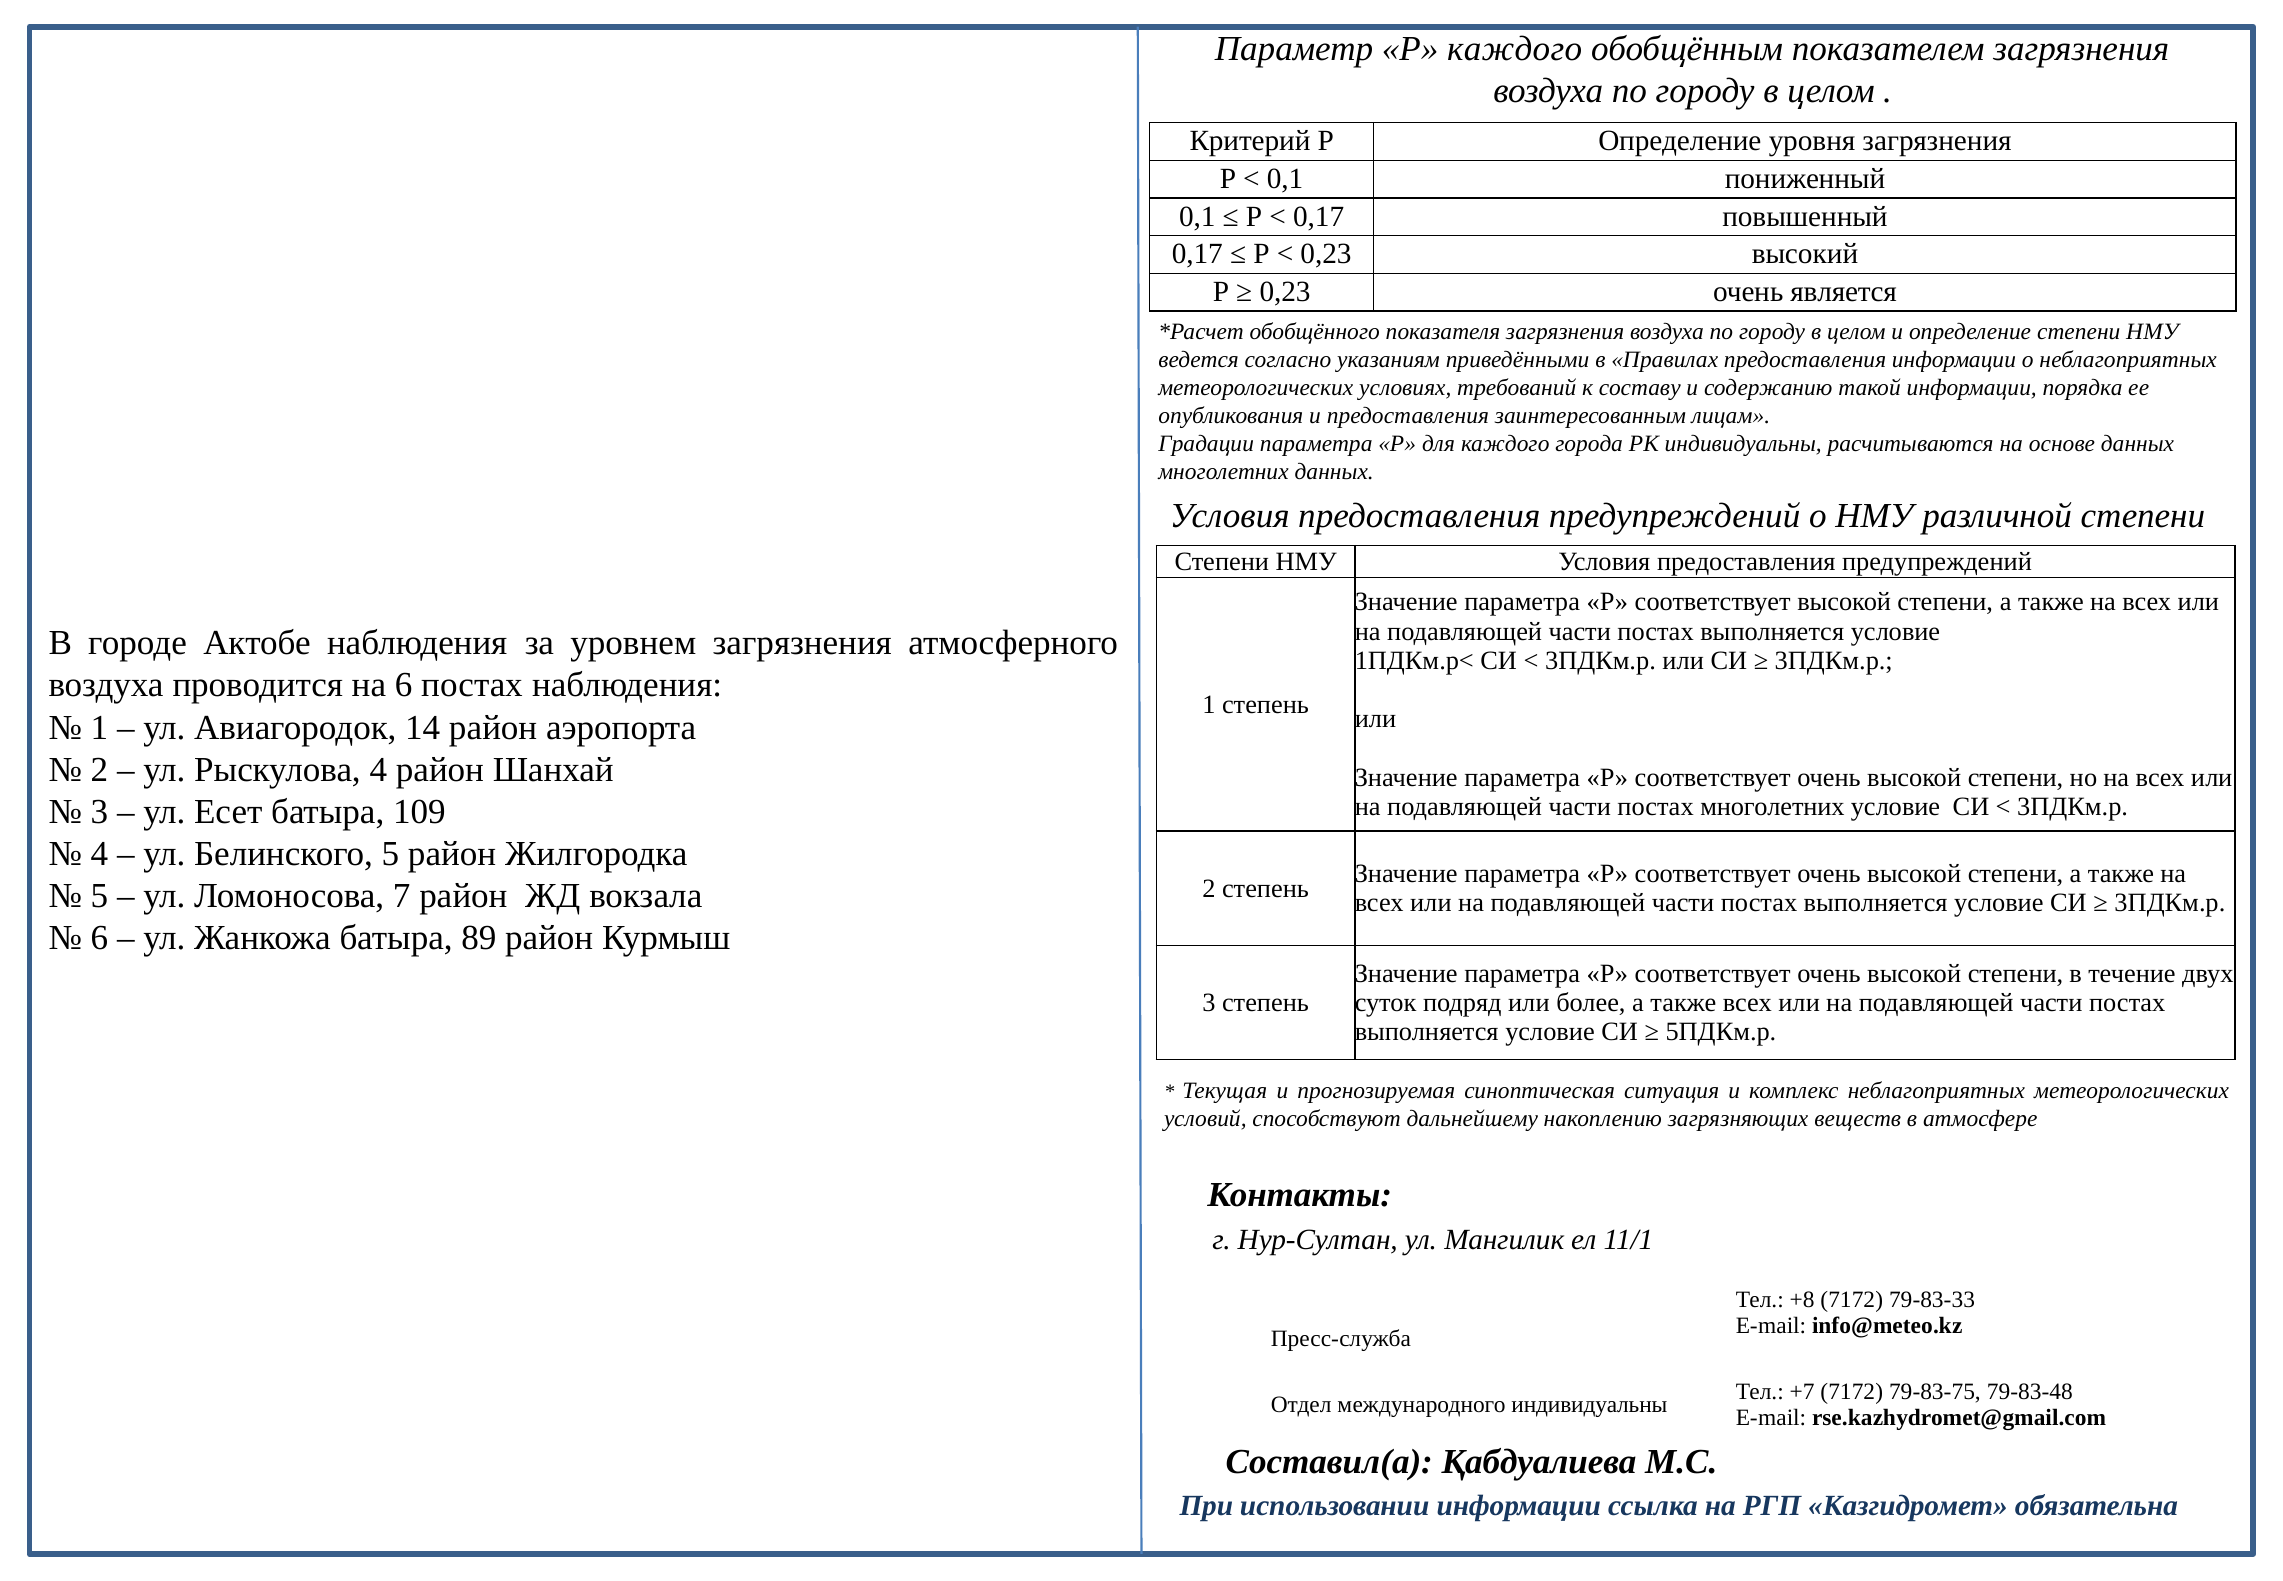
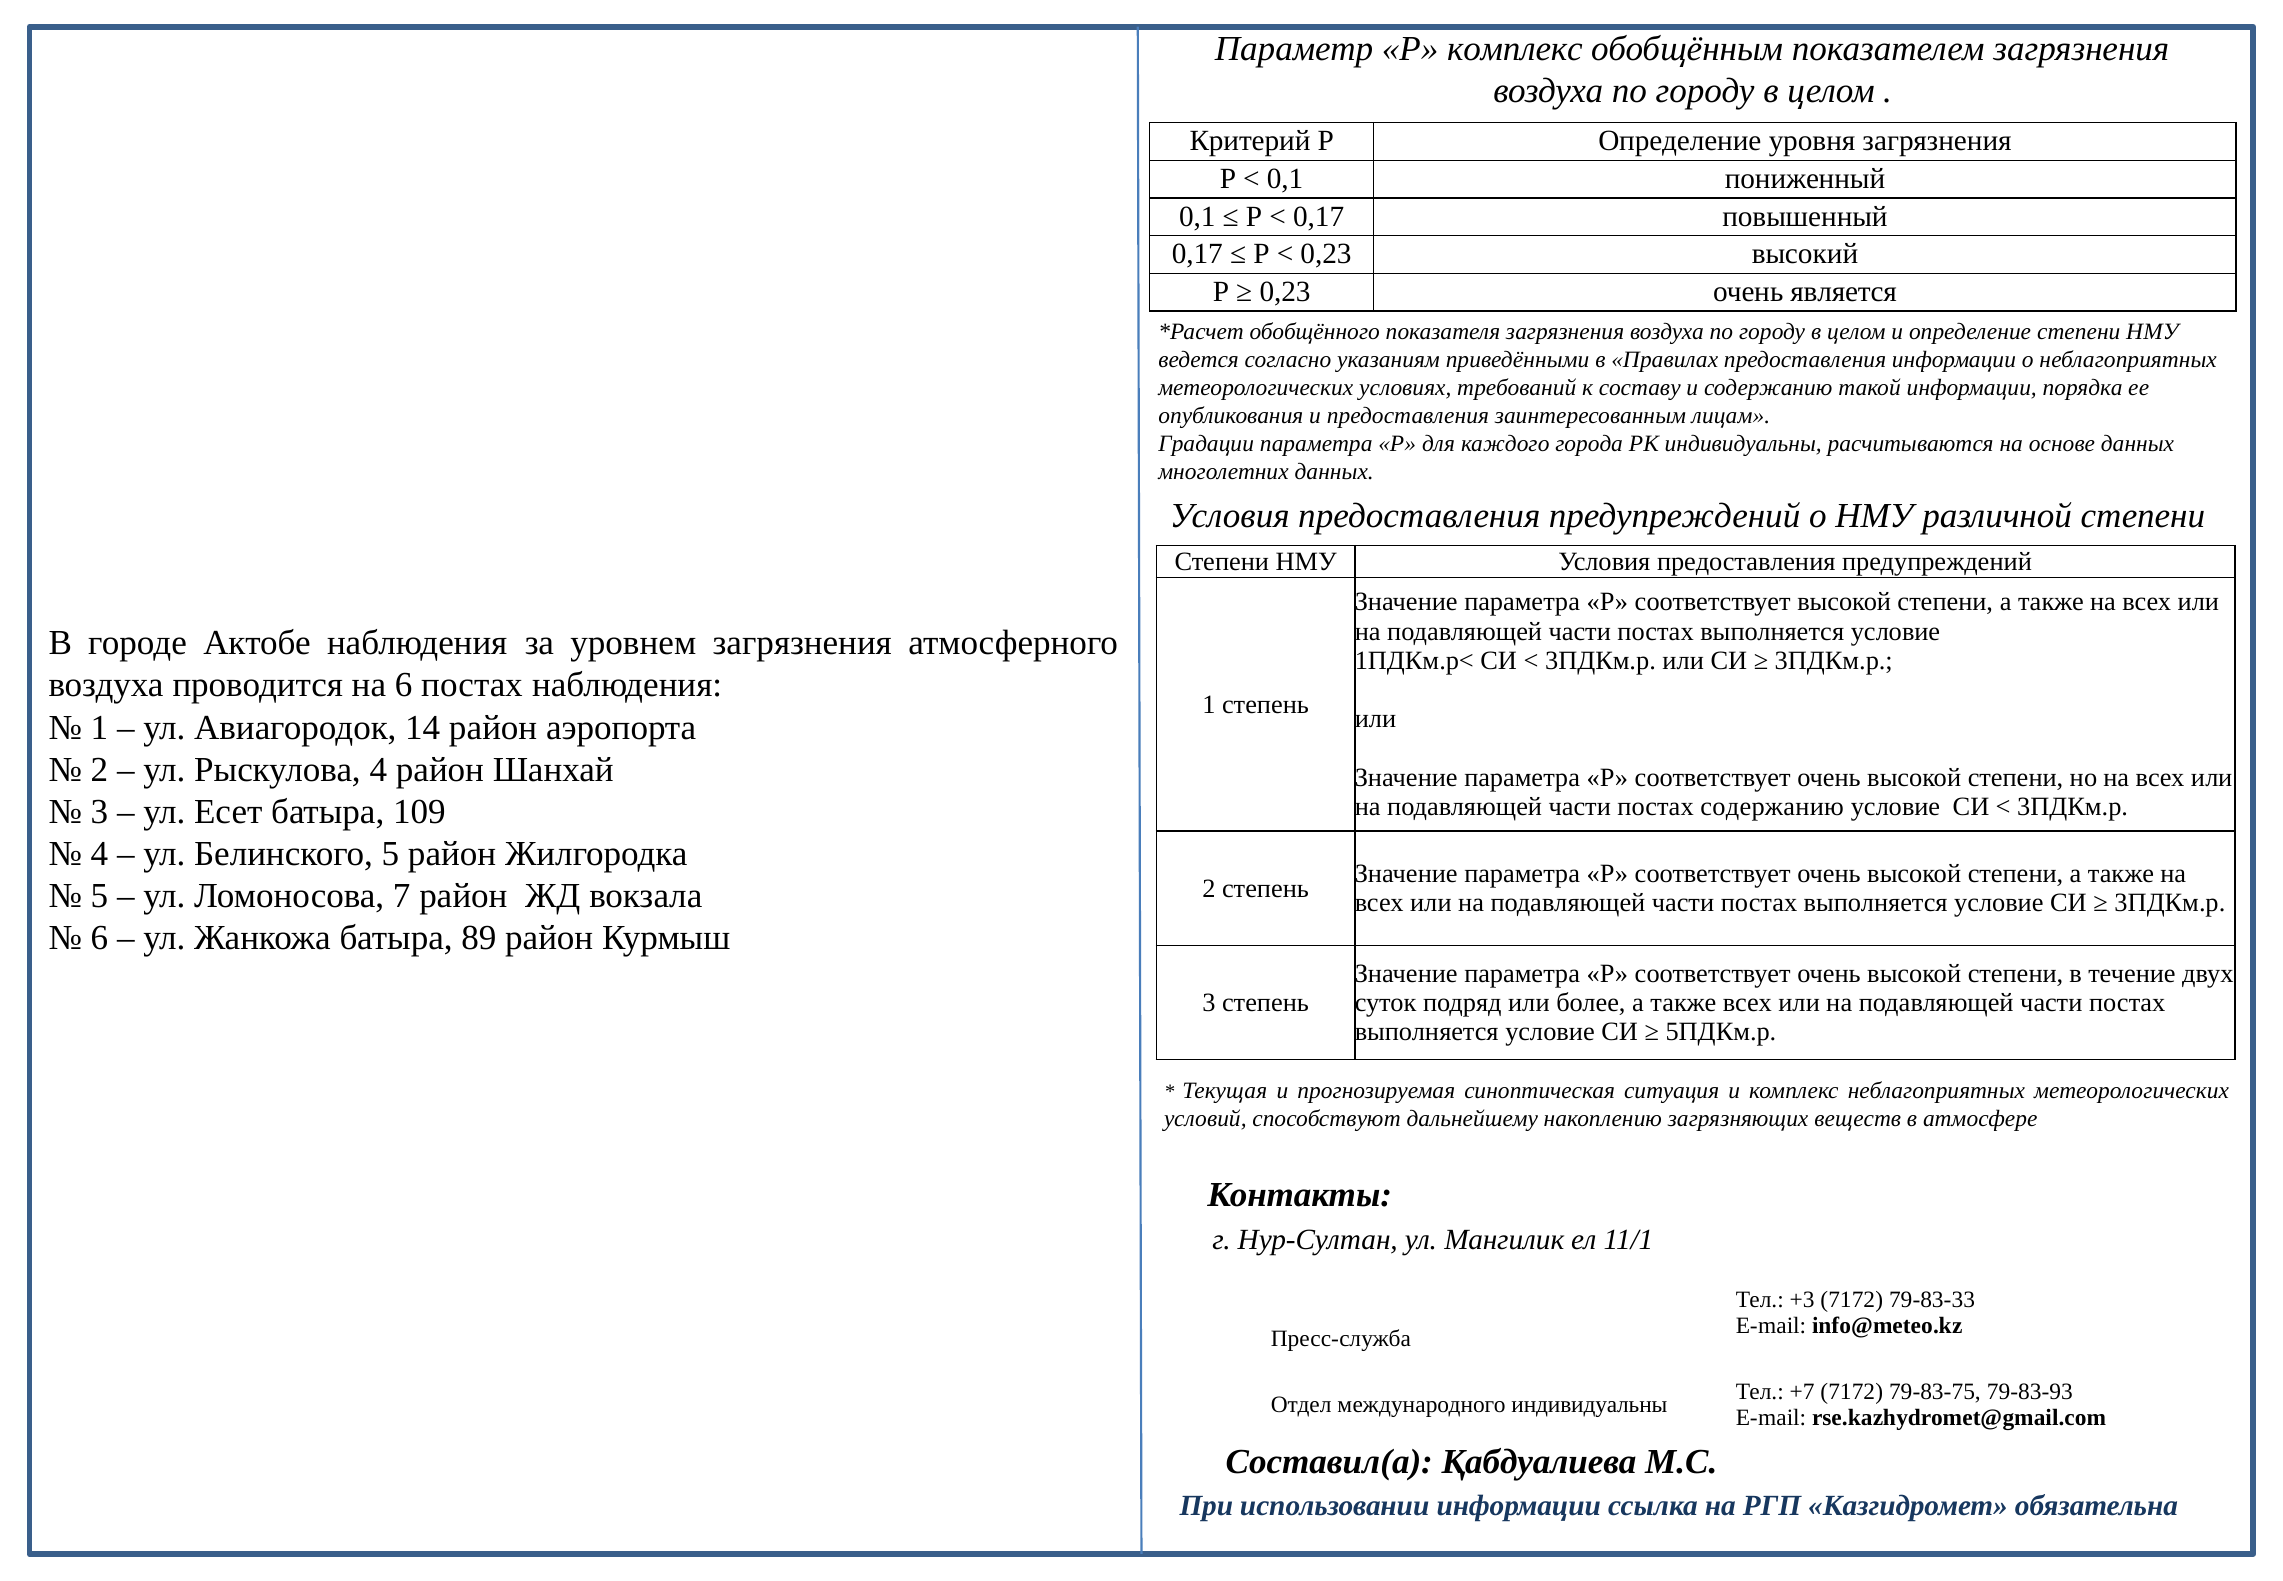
Р каждого: каждого -> комплекс (1515, 49)
постах многолетних: многолетних -> содержанию (1772, 806)
+8: +8 -> +3 (1802, 1300)
79-83-48: 79-83-48 -> 79-83-93 (2030, 1391)
